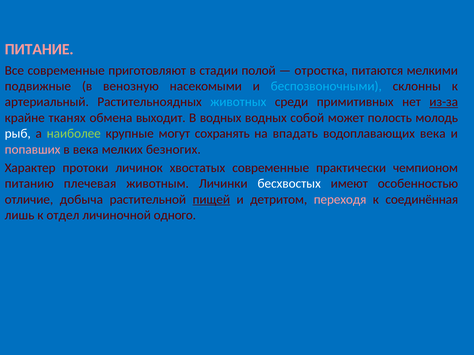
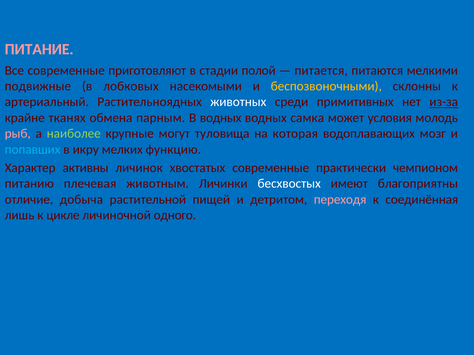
отростка: отростка -> питается (321, 70)
венозную: венозную -> лобковых (131, 86)
беспозвоночными colour: light blue -> yellow (326, 86)
животных colour: light blue -> white (238, 102)
выходит: выходит -> парным (161, 118)
собой: собой -> самка (307, 118)
полость: полость -> условия (390, 118)
рыб colour: white -> pink (18, 134)
сохранять: сохранять -> туловища (222, 134)
впадать: впадать -> которая (295, 134)
водоплавающих века: века -> мозг (433, 134)
попавших colour: pink -> light blue (33, 150)
в века: века -> икру (86, 150)
безногих: безногих -> функцию (173, 150)
протоки: протоки -> активны (86, 168)
особенностью: особенностью -> благоприятны (418, 184)
пищей underline: present -> none (211, 200)
отдел: отдел -> цикле (63, 216)
